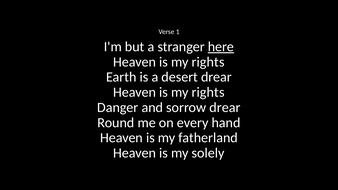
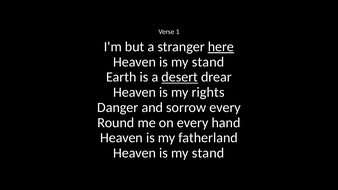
rights: rights -> stand (208, 62)
desert underline: none -> present (180, 77)
sorrow drear: drear -> every (225, 108)
solely: solely -> stand (208, 153)
